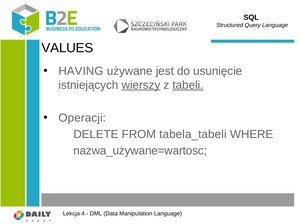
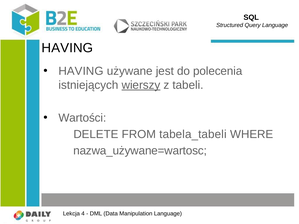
VALUES: VALUES -> HAVING (67, 48)
usunięcie: usunięcie -> polecenia (218, 71)
tabeli underline: present -> none (188, 85)
Operacji: Operacji -> Wartości (82, 118)
